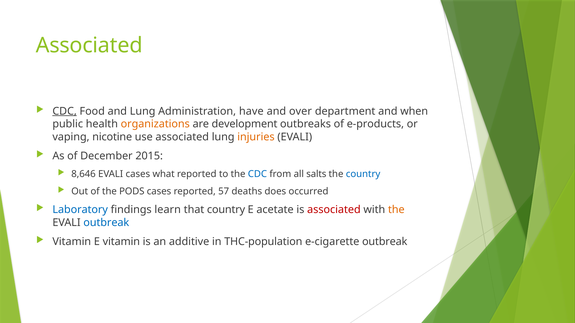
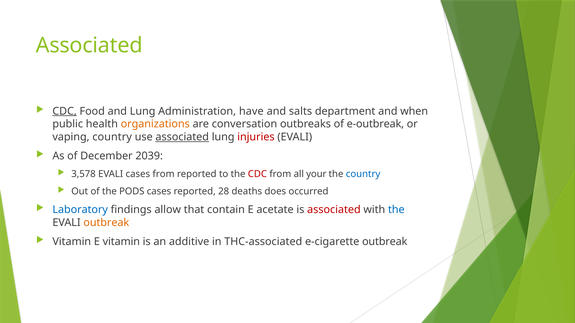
over: over -> salts (300, 111)
development: development -> conversation (244, 124)
e-products: e-products -> e-outbreak (375, 124)
vaping nicotine: nicotine -> country (112, 137)
associated underline: none -> present (182, 137)
injuries colour: orange -> red (256, 137)
2015: 2015 -> 2039 (149, 156)
8,646: 8,646 -> 3,578 (83, 174)
cases what: what -> from (164, 174)
CDC colour: blue -> red (257, 174)
salts: salts -> your (316, 174)
57: 57 -> 28 (224, 192)
learn: learn -> allow (168, 210)
that country: country -> contain (226, 210)
the colour: orange -> blue (396, 210)
outbreak colour: blue -> orange (106, 223)
THC-population: THC-population -> THC-associated (263, 242)
